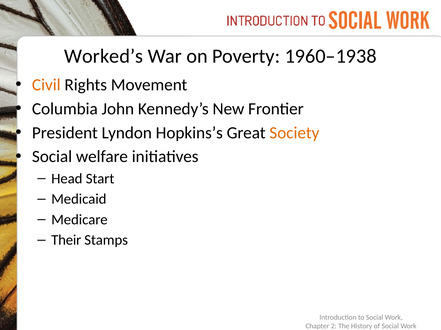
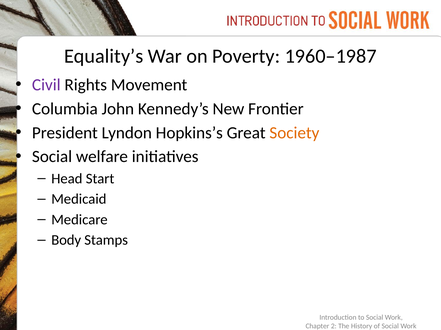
Worked’s: Worked’s -> Equality’s (104, 56)
1960–1938: 1960–1938 -> 1960–1987 (331, 56)
Civil colour: orange -> purple (46, 85)
Their: Their -> Body (66, 241)
